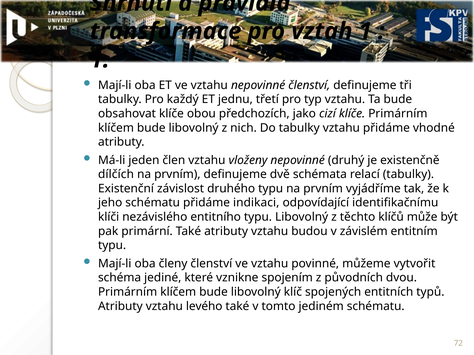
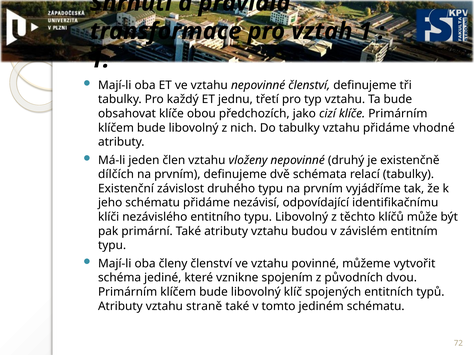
indikaci: indikaci -> nezávisí (256, 203)
levého: levého -> straně (204, 307)
